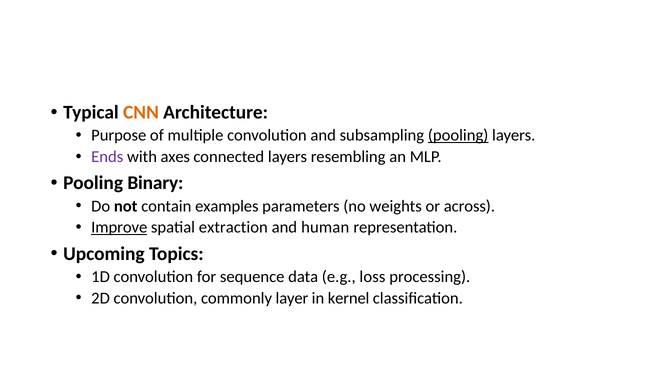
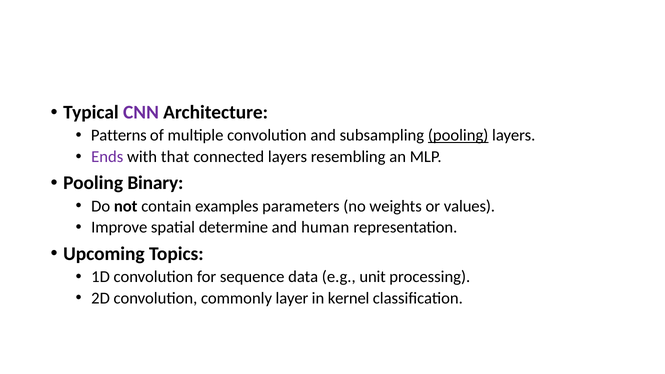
CNN colour: orange -> purple (141, 112)
Purpose: Purpose -> Patterns (119, 135)
axes: axes -> that (175, 157)
across: across -> values (469, 206)
Improve underline: present -> none (119, 227)
extraction: extraction -> determine (233, 227)
loss: loss -> unit (373, 277)
